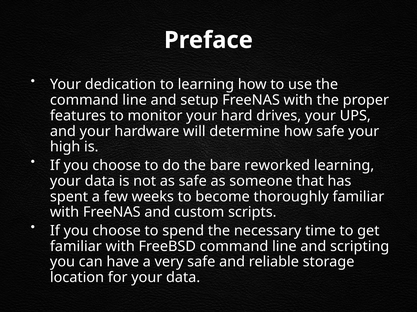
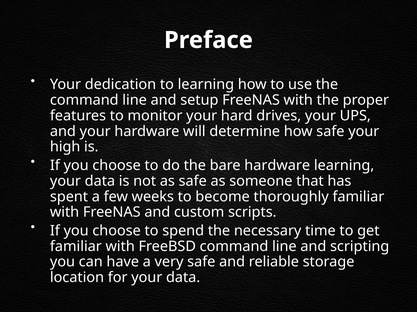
bare reworked: reworked -> hardware (277, 166)
